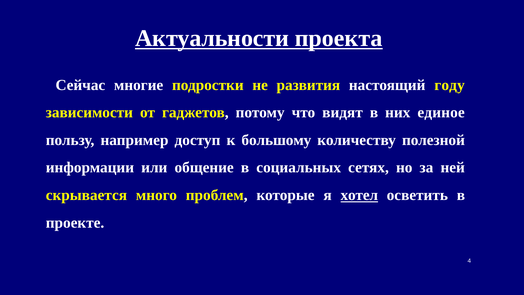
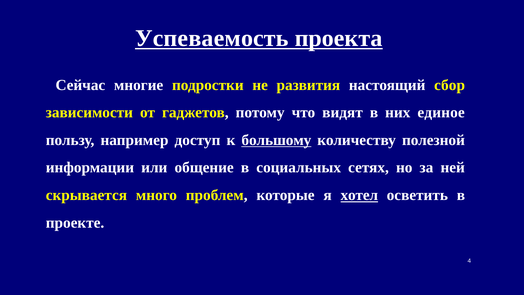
Актуальности: Актуальности -> Успеваемость (212, 38)
году: году -> сбор (450, 85)
большому underline: none -> present (276, 140)
